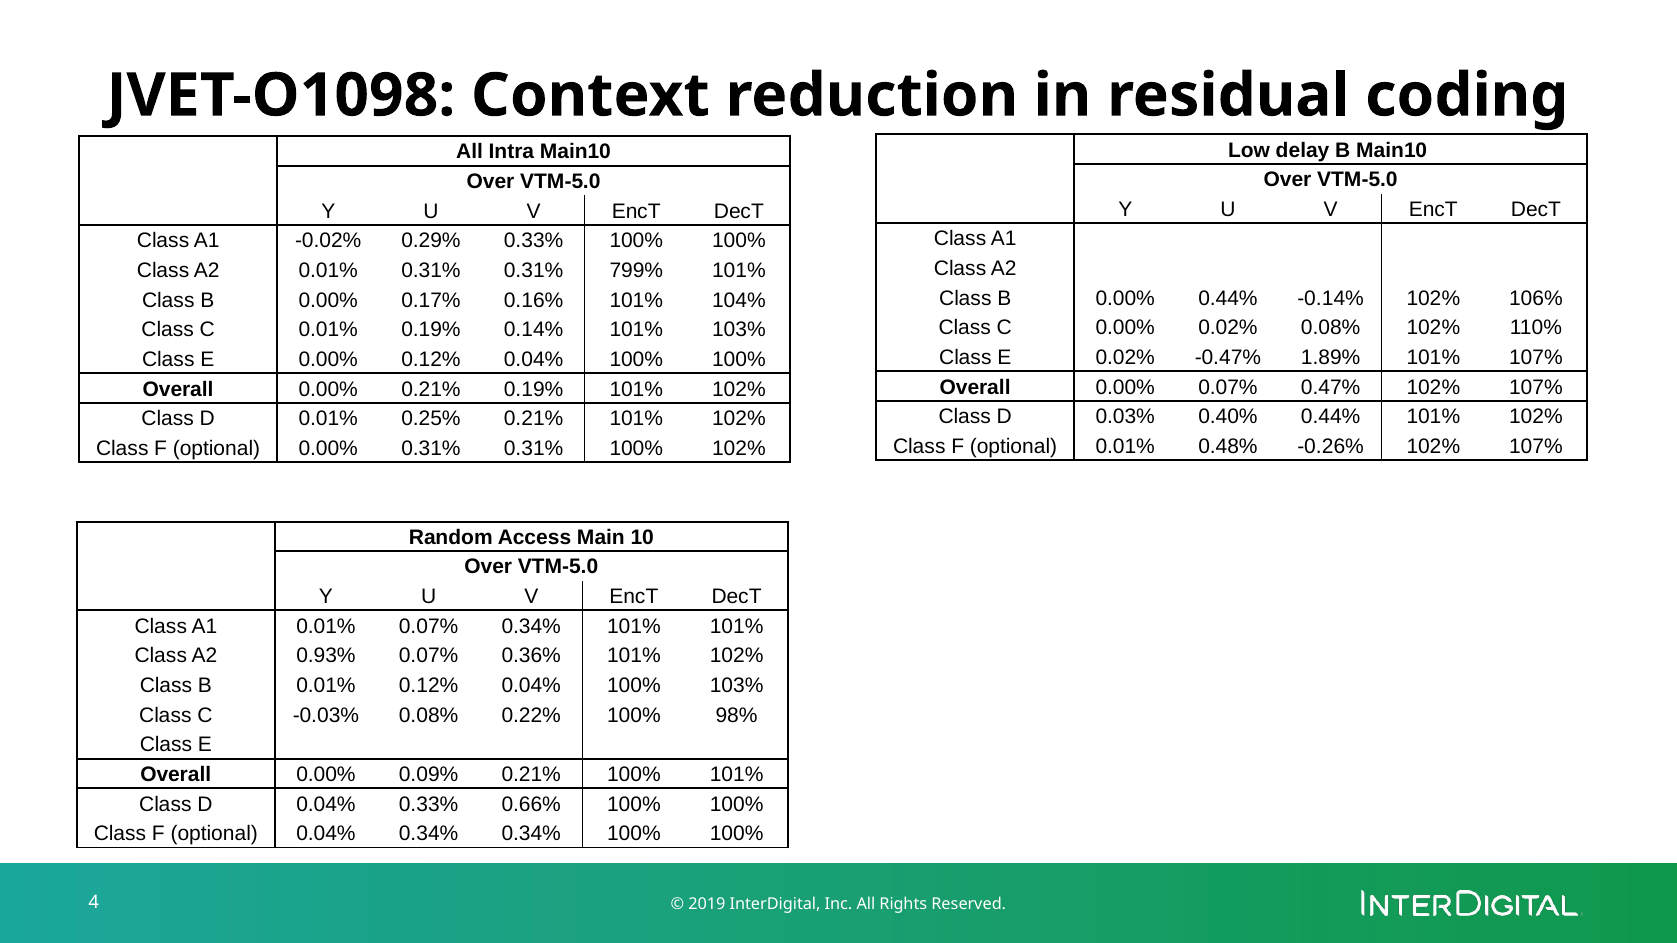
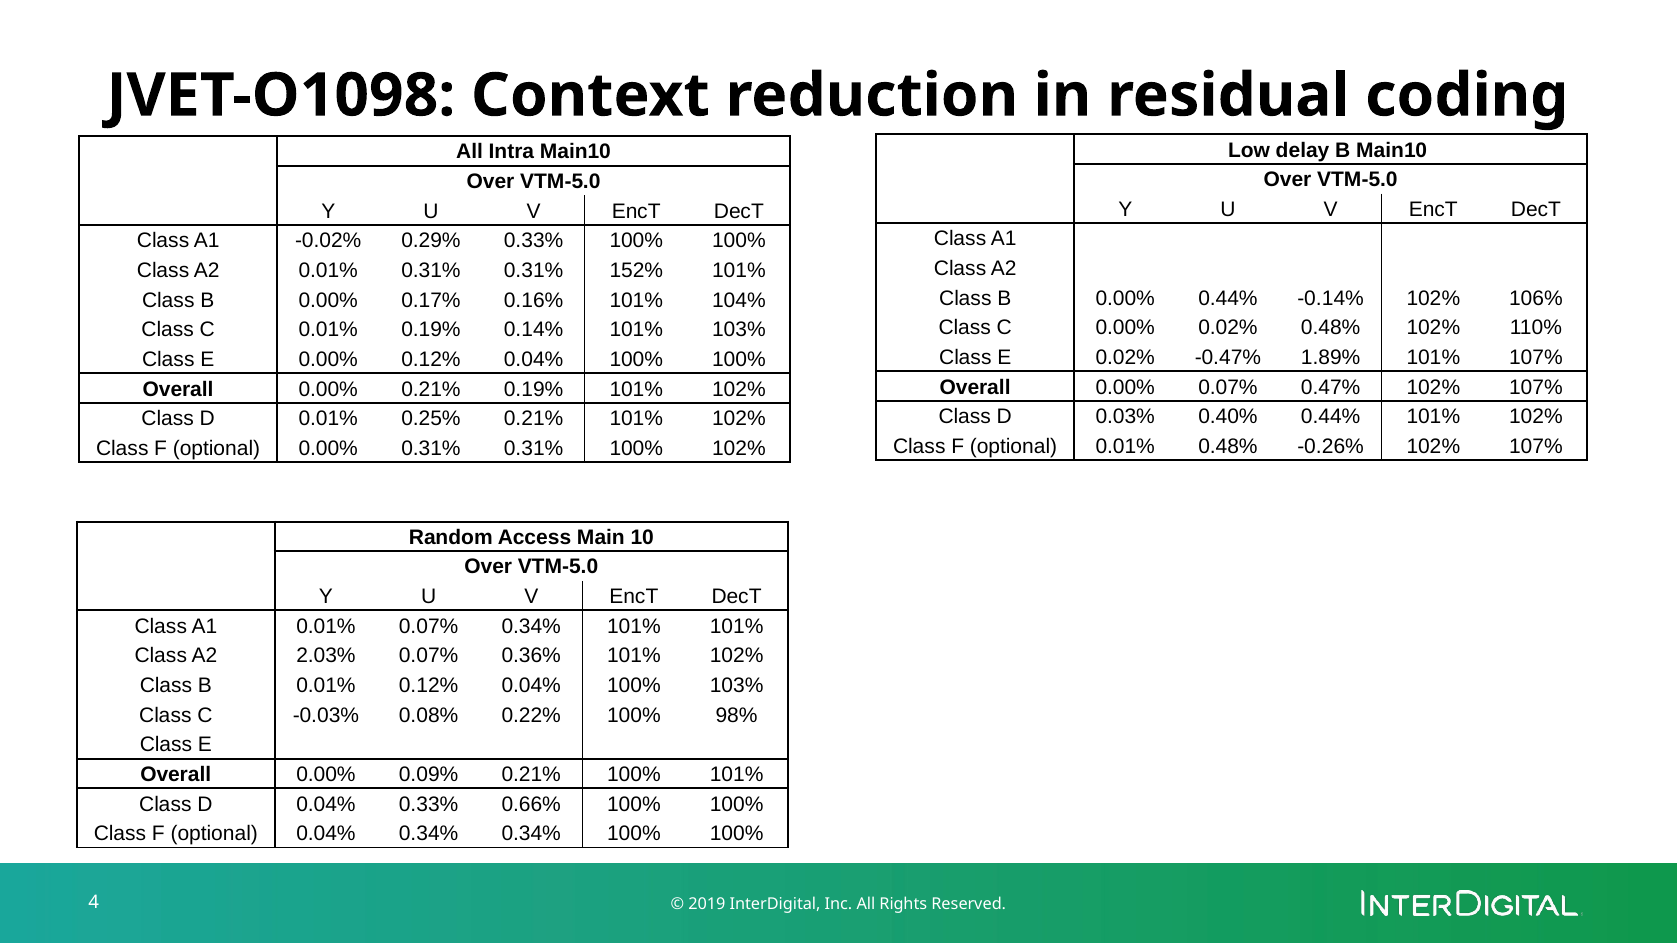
799%: 799% -> 152% (636, 271)
0.02% 0.08%: 0.08% -> 0.48% (1331, 328)
0.93%: 0.93% -> 2.03% (326, 656)
